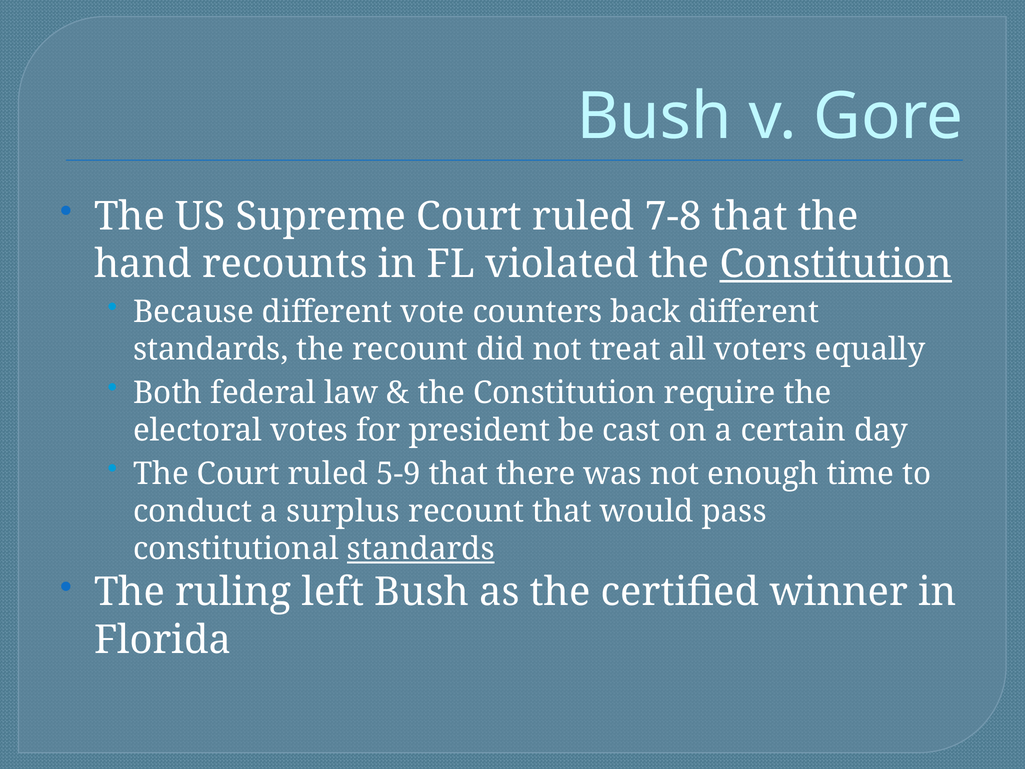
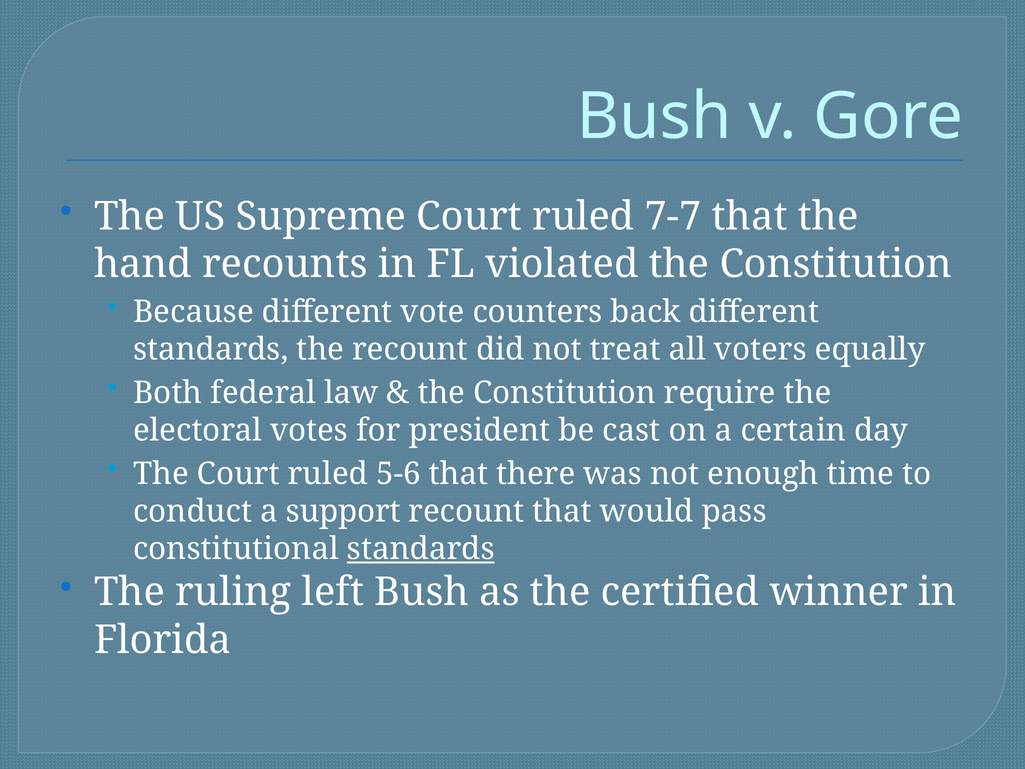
7-8: 7-8 -> 7-7 (673, 216)
Constitution underline: present -> none (836, 264)
5-9: 5-9 -> 5-6 (398, 474)
surplus: surplus -> support (343, 511)
